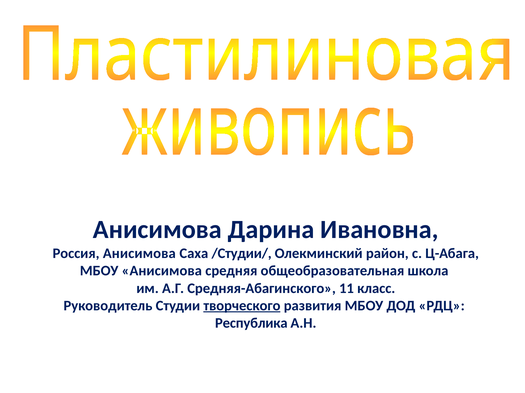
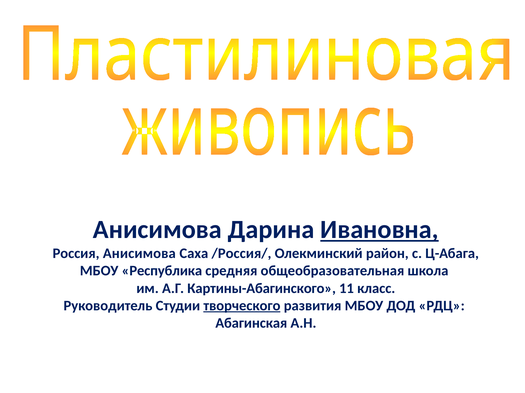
Ивановна underline: none -> present (379, 230)
/Студии/: /Студии/ -> /Россия/ (241, 254)
МБОУ Анисимова: Анисимова -> Республика (162, 271)
Средняя-Абагинского: Средняя-Абагинского -> Картины-Абагинского (262, 289)
Республика: Республика -> Абагинская (251, 324)
